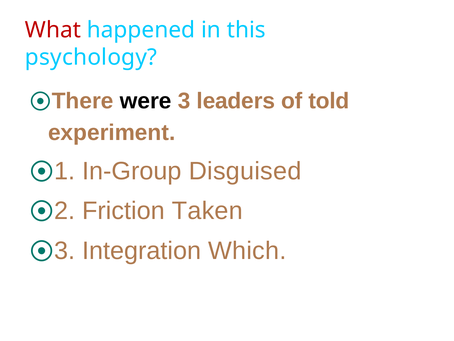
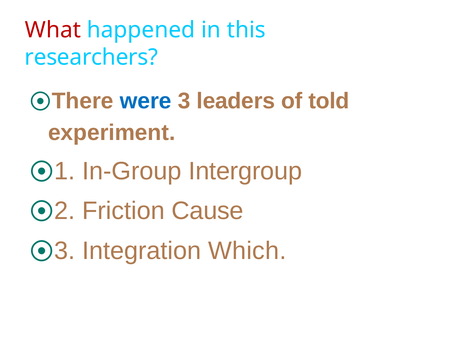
psychology: psychology -> researchers (91, 57)
were colour: black -> blue (146, 101)
Disguised: Disguised -> Intergroup (245, 171)
Taken: Taken -> Cause (208, 211)
